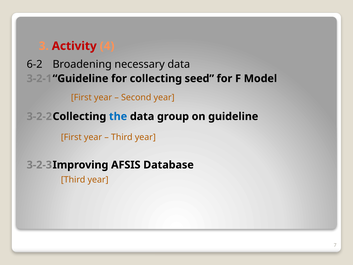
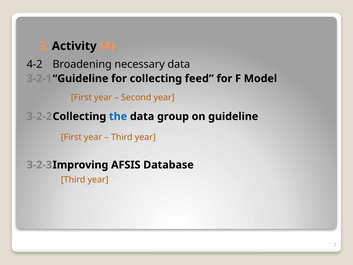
Activity colour: red -> black (74, 46)
6-2: 6-2 -> 4-2 (35, 64)
seed: seed -> feed (199, 78)
